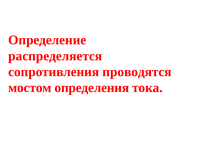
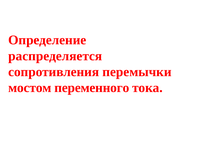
проводятся: проводятся -> перемычки (137, 72)
определения: определения -> переменного (92, 88)
